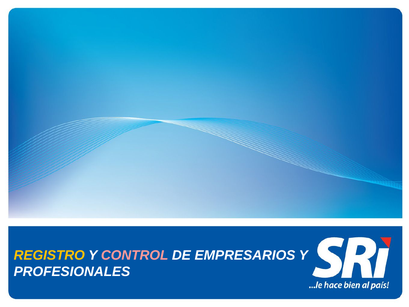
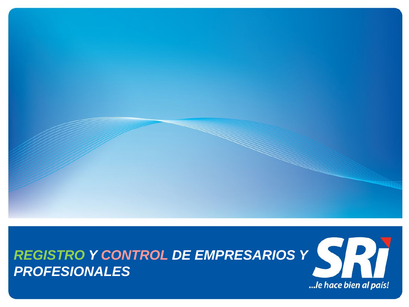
REGISTRO colour: yellow -> light green (49, 255)
